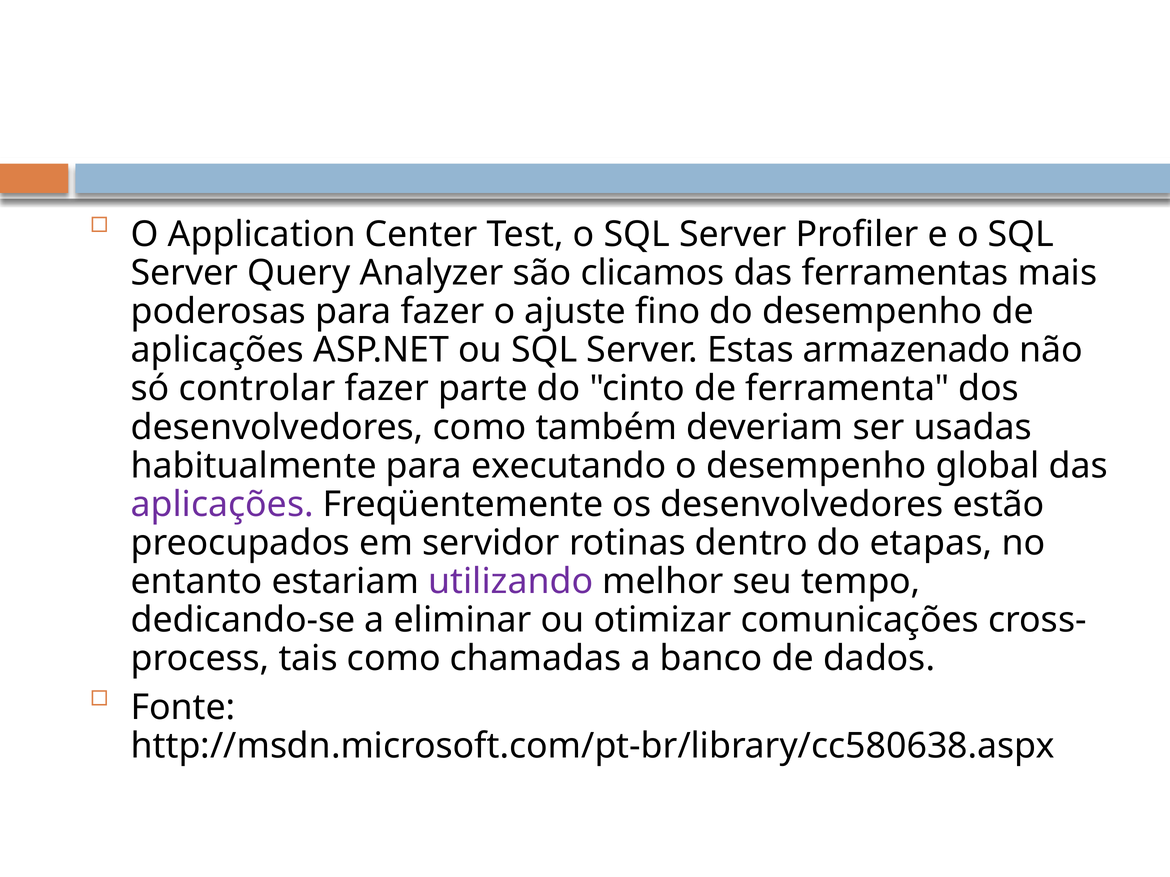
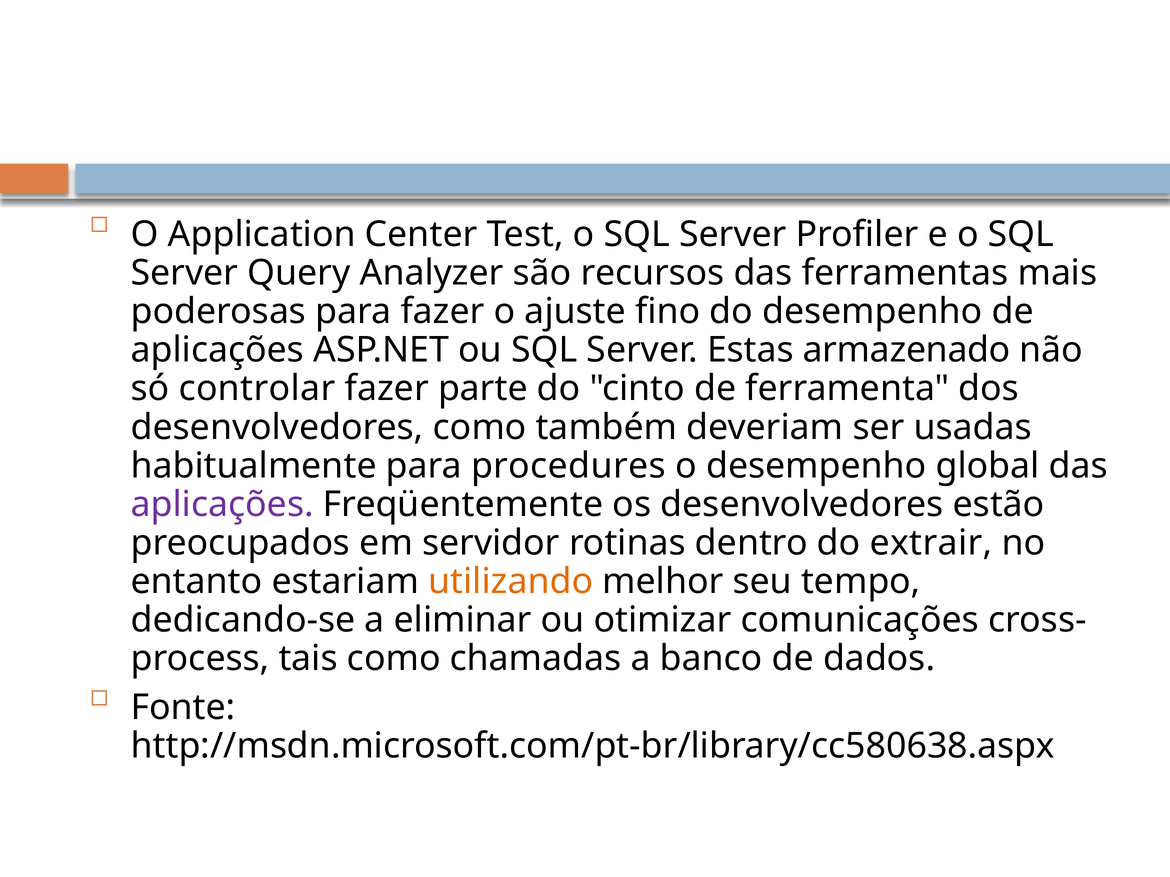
clicamos: clicamos -> recursos (653, 273)
executando: executando -> procedures (568, 466)
etapas: etapas -> extrair (931, 543)
utilizando colour: purple -> orange (511, 582)
